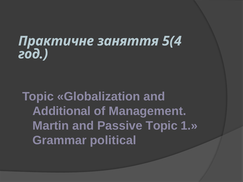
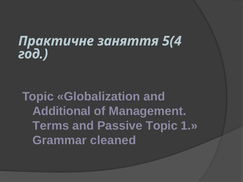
Martin: Martin -> Terms (51, 126)
political: political -> cleaned (113, 140)
